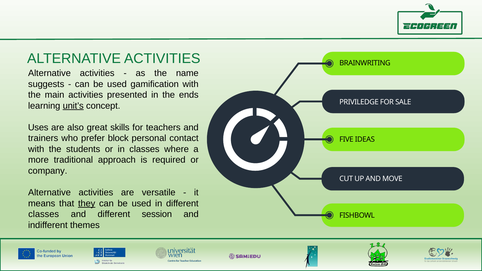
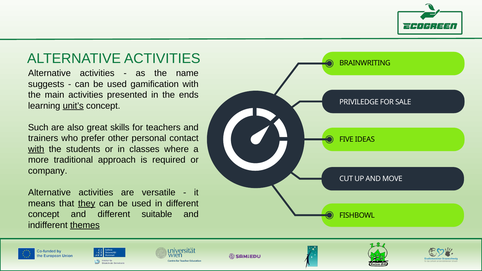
Uses: Uses -> Such (38, 128)
block: block -> other (118, 138)
with underline: none -> present (36, 149)
classes: classes -> concept (44, 214)
session: session -> suitable (157, 214)
themes underline: none -> present (85, 225)
